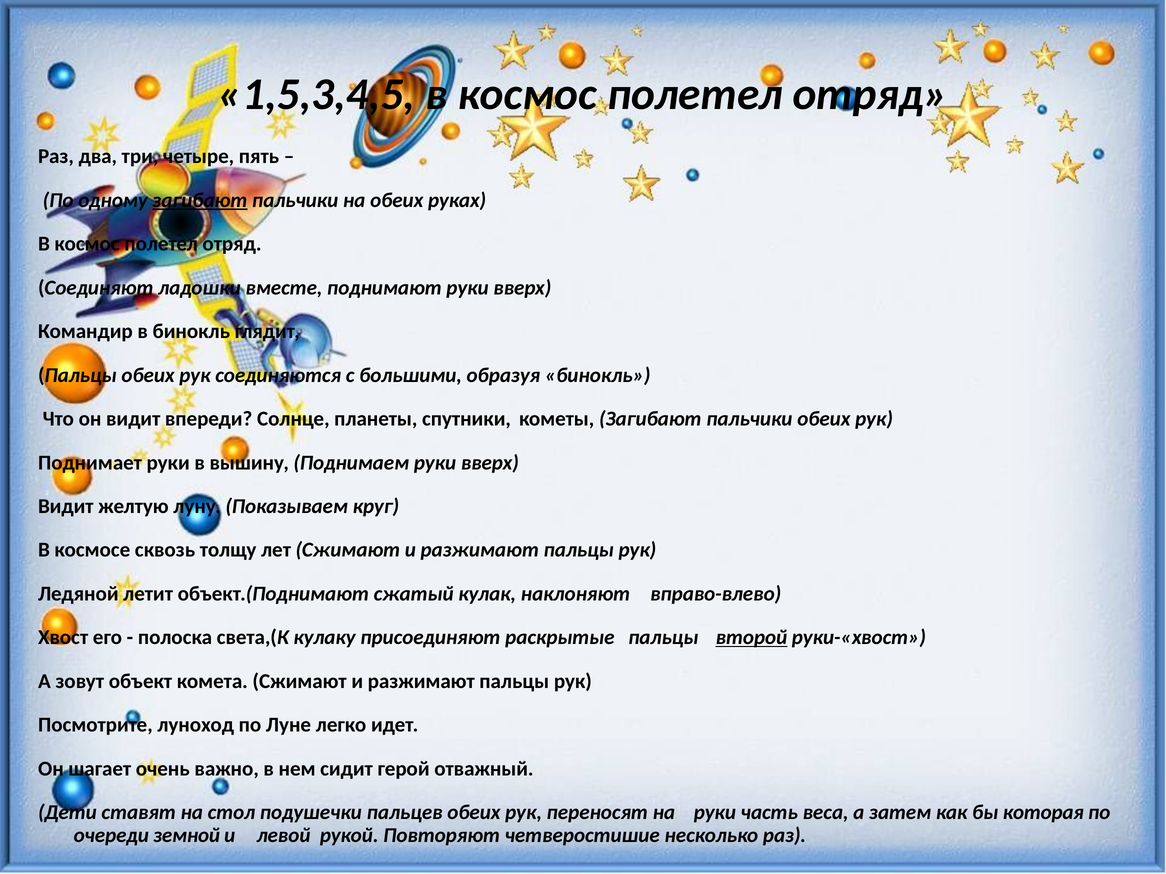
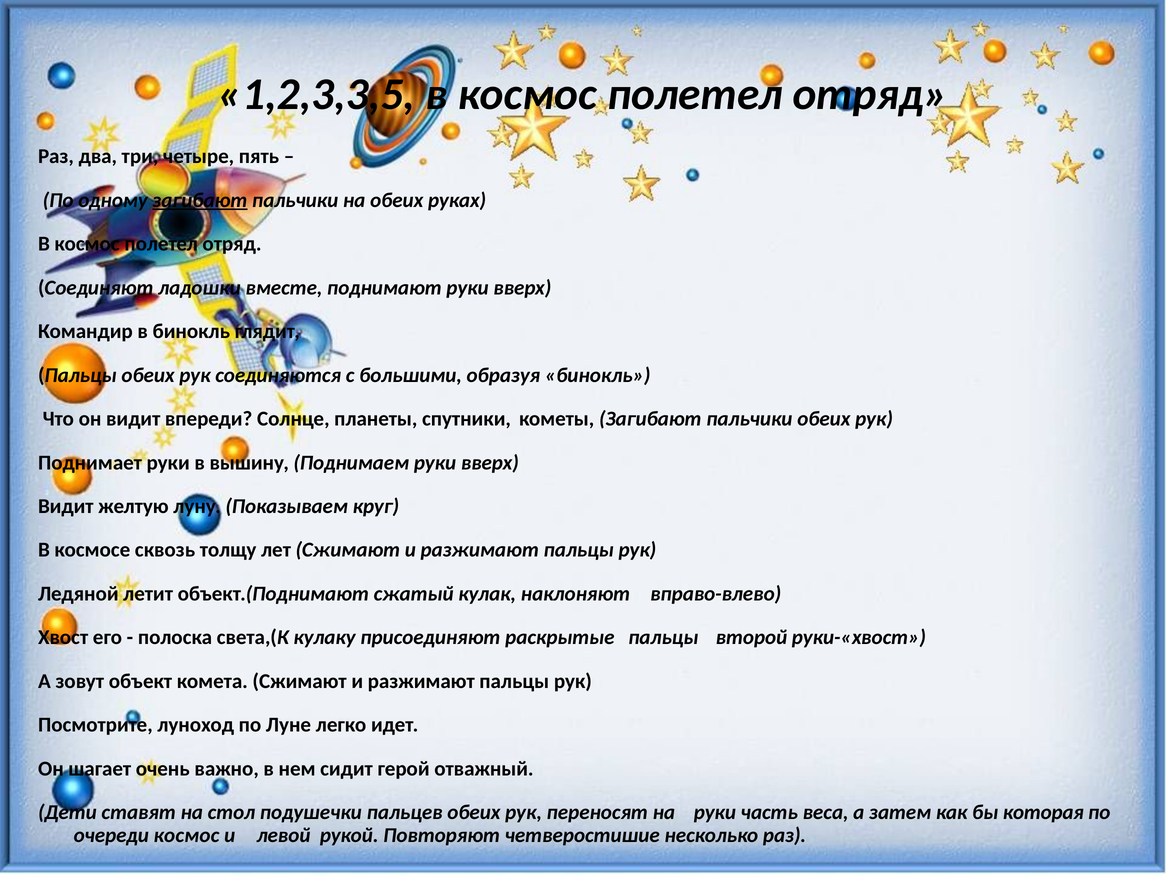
1,5,3,4,5: 1,5,3,4,5 -> 1,2,3,3,5 (316, 94)
второй underline: present -> none (752, 638)
очереди земной: земной -> космос (186, 836)
